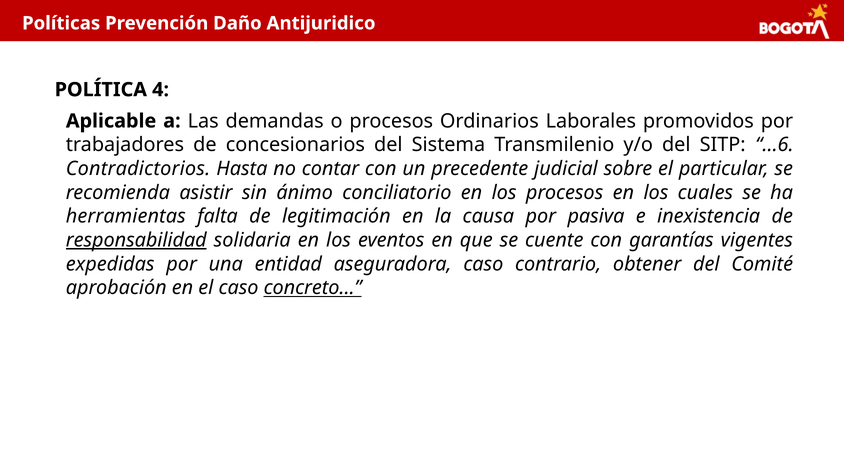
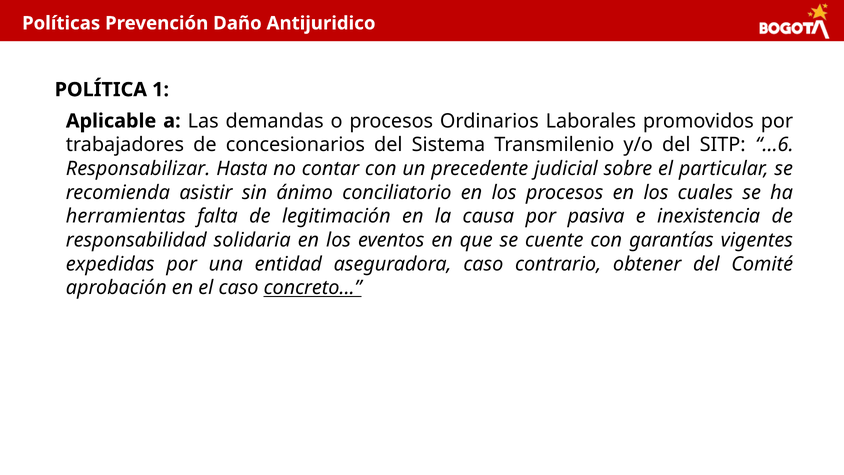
4: 4 -> 1 (161, 90)
Contradictorios: Contradictorios -> Responsabilizar (138, 169)
responsabilidad underline: present -> none (136, 240)
